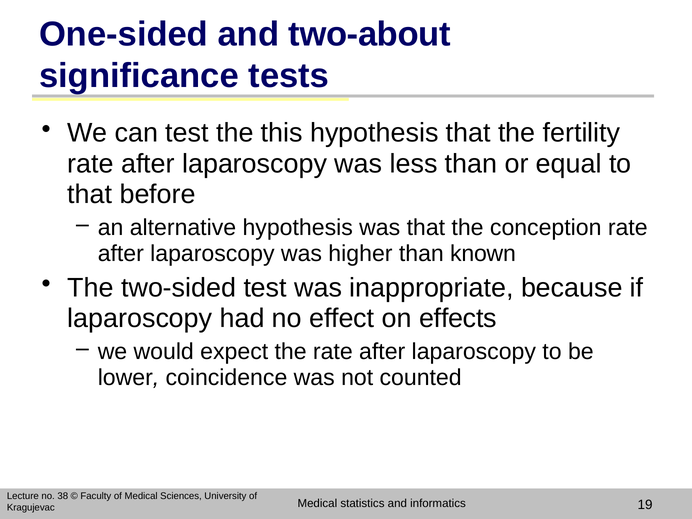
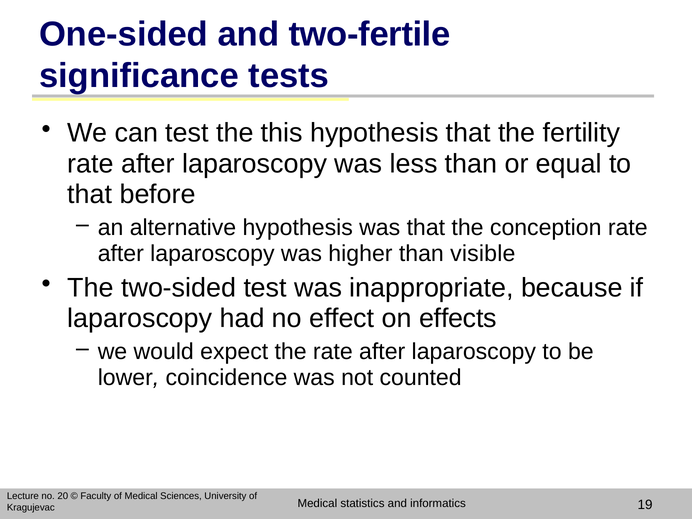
two-about: two-about -> two-fertile (370, 34)
known: known -> visible (483, 254)
38: 38 -> 20 (63, 496)
